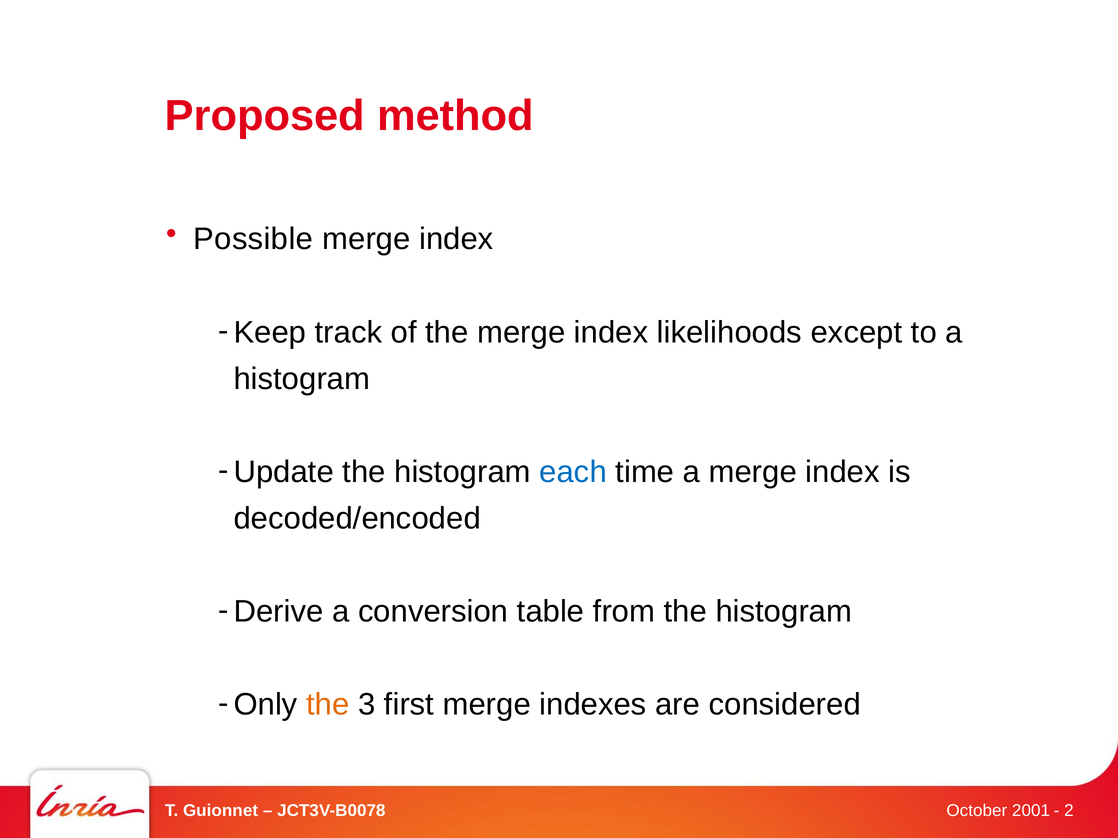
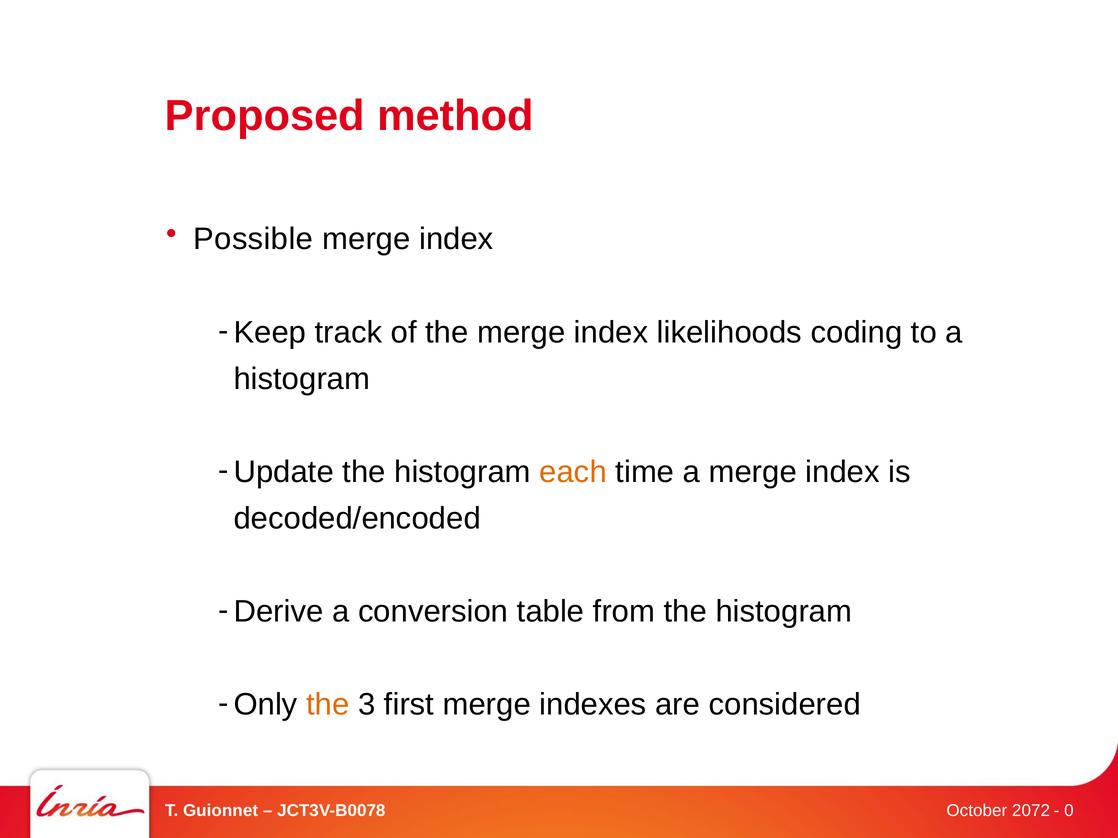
except: except -> coding (857, 332)
each colour: blue -> orange (573, 472)
2: 2 -> 0 (1069, 811)
2001: 2001 -> 2072 (1031, 811)
